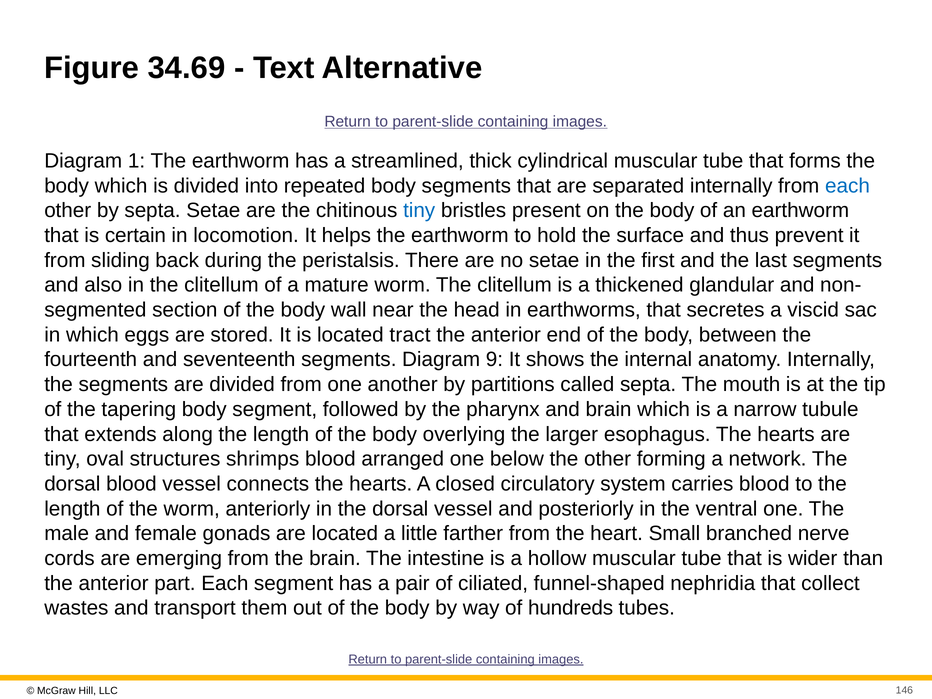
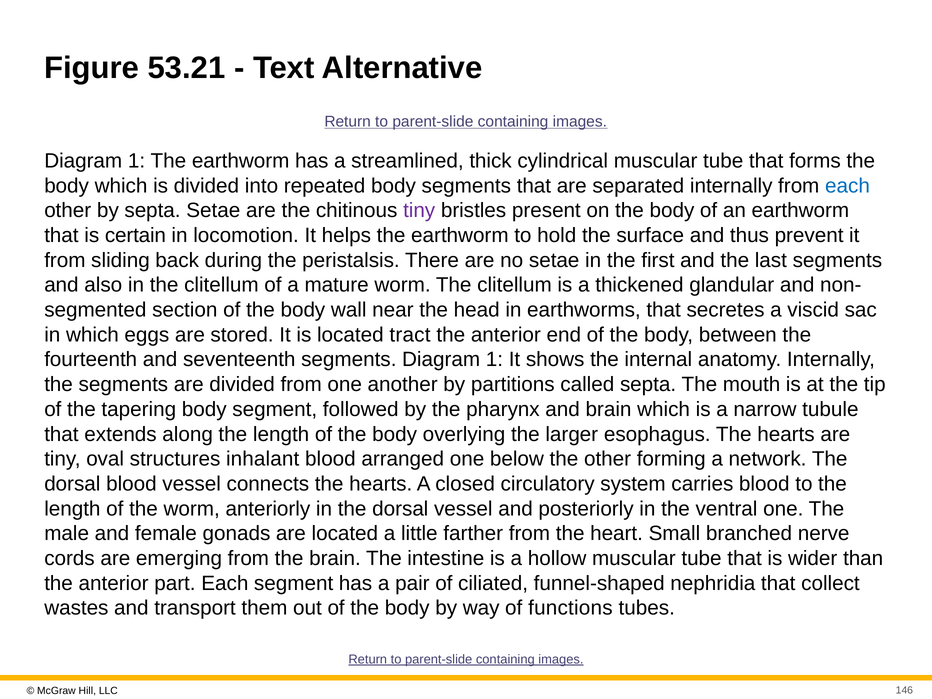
34.69: 34.69 -> 53.21 (187, 68)
tiny colour: blue -> purple (419, 211)
segments Diagram 9: 9 -> 1 (494, 360)
shrimps: shrimps -> inhalant (263, 459)
hundreds: hundreds -> functions (570, 608)
